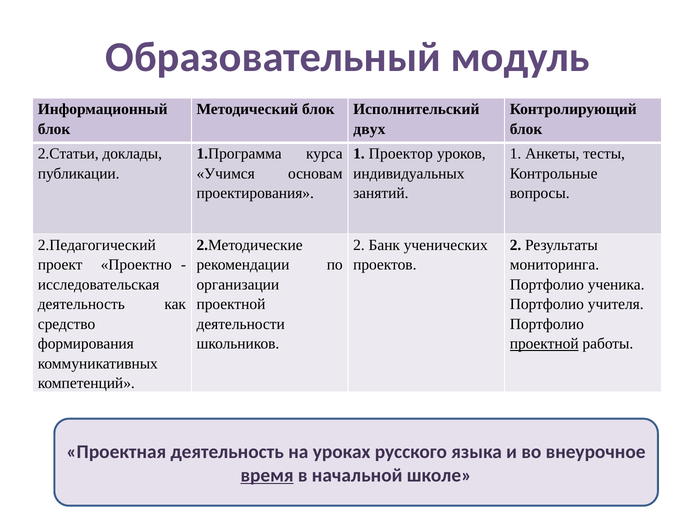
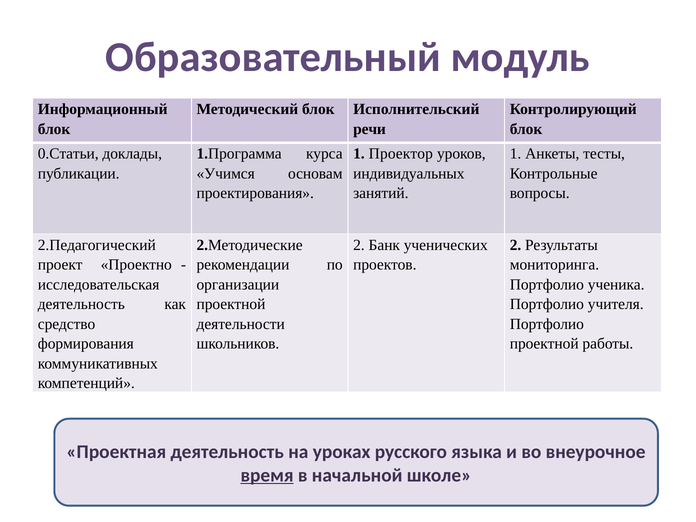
двух: двух -> речи (370, 129)
2.Статьи: 2.Статьи -> 0.Статьи (68, 154)
проектной underline: present -> none (544, 344)
